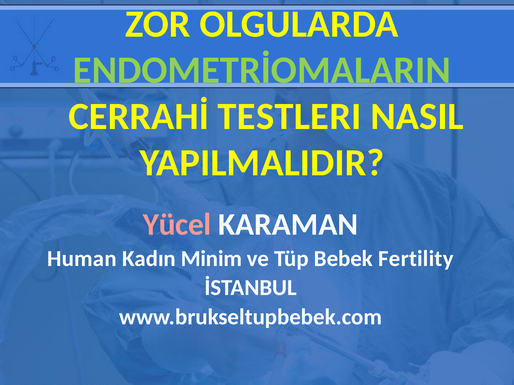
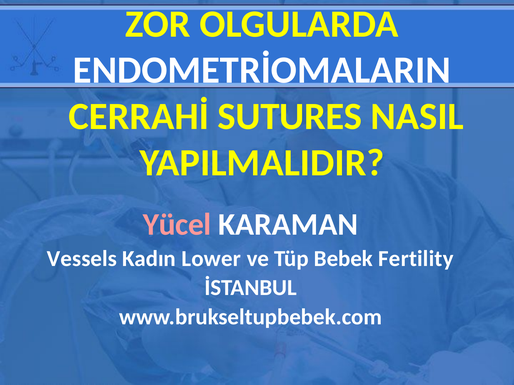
ENDOMETRİOMALARIN colour: light green -> white (262, 70)
TESTLERI: TESTLERI -> SUTURES (290, 117)
Human: Human -> Vessels (82, 259)
Minim: Minim -> Lower (211, 259)
